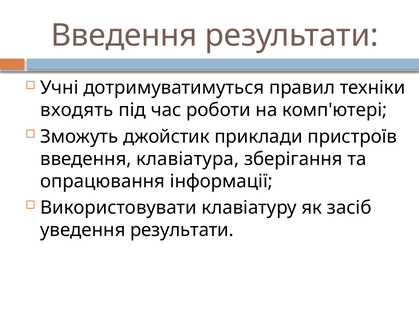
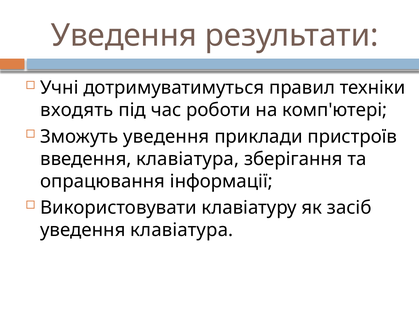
Введення: Введення -> Уведення (124, 35)
Зможуть джойстик: джойстик -> уведення (166, 137)
уведення результати: результати -> клавіатура (182, 230)
